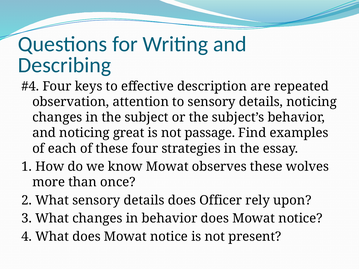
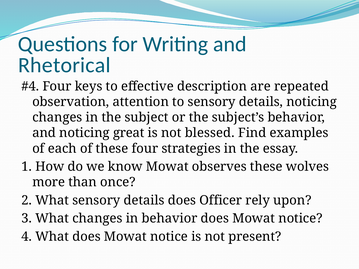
Describing: Describing -> Rhetorical (64, 65)
passage: passage -> blessed (210, 133)
